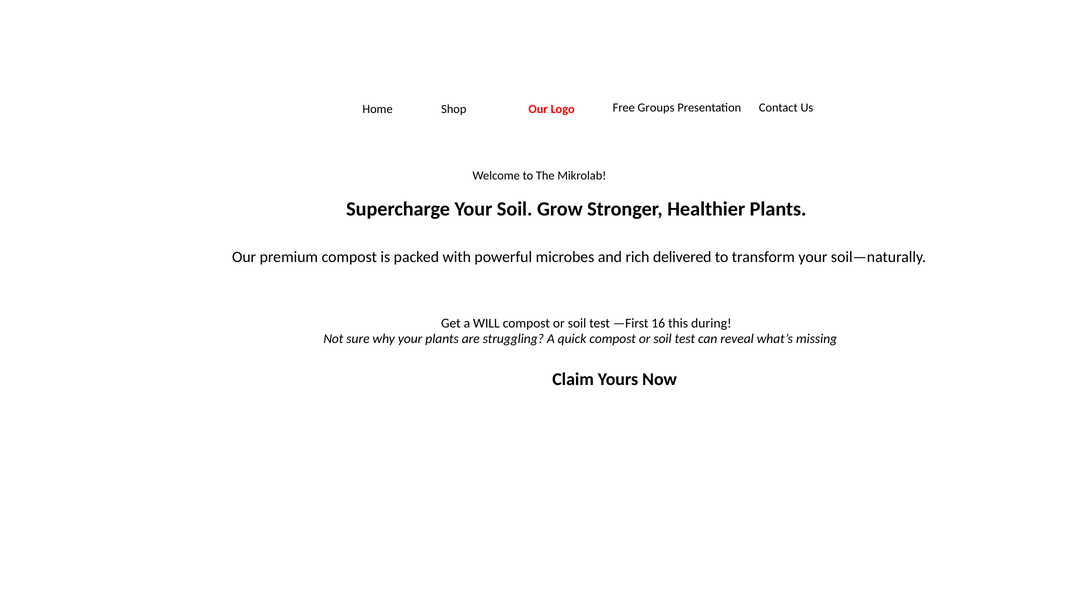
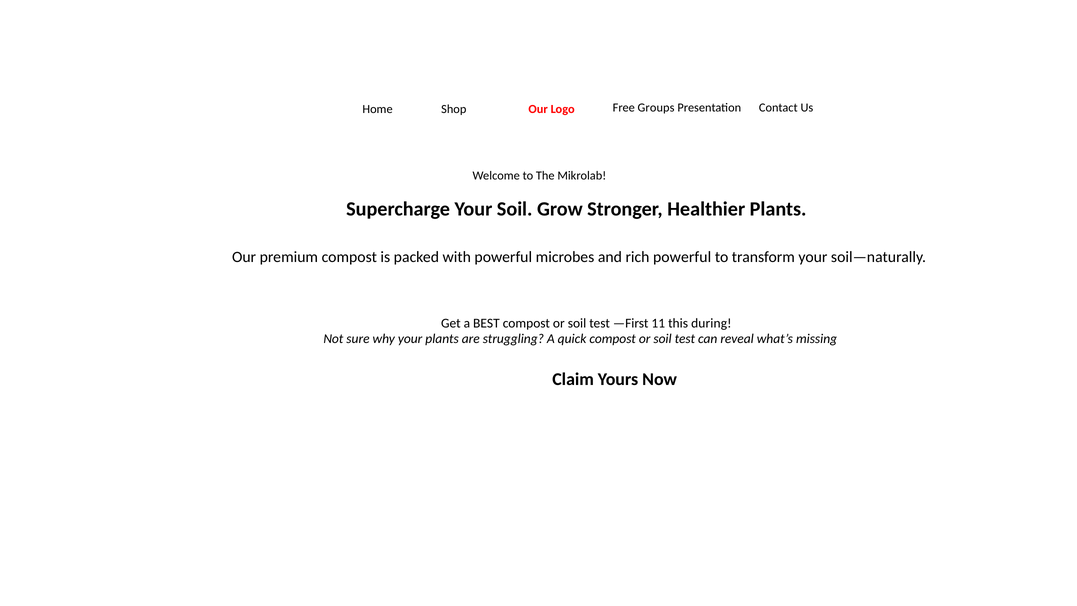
rich delivered: delivered -> powerful (682, 257)
WILL: WILL -> BEST (486, 323)
16: 16 -> 11 (658, 323)
